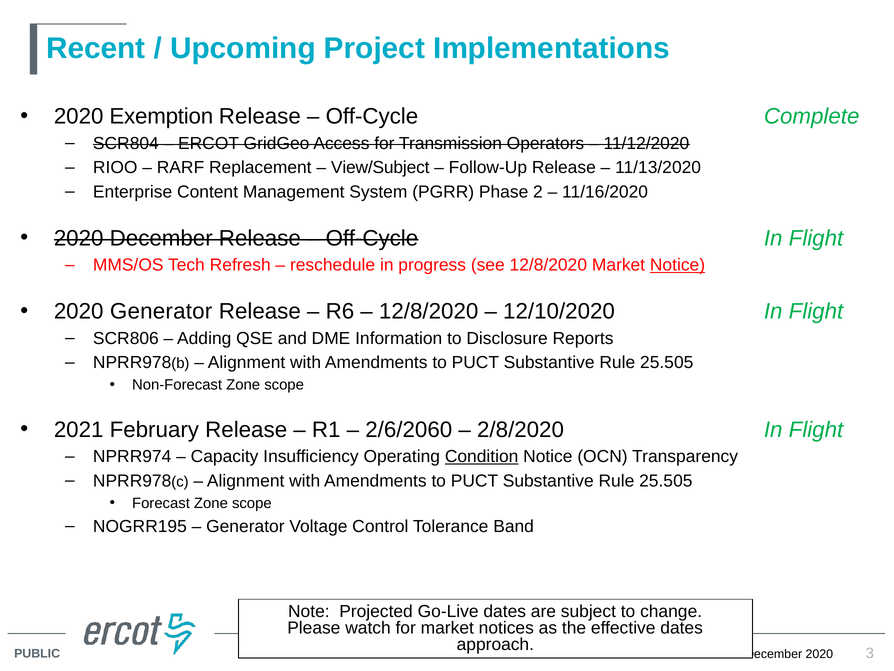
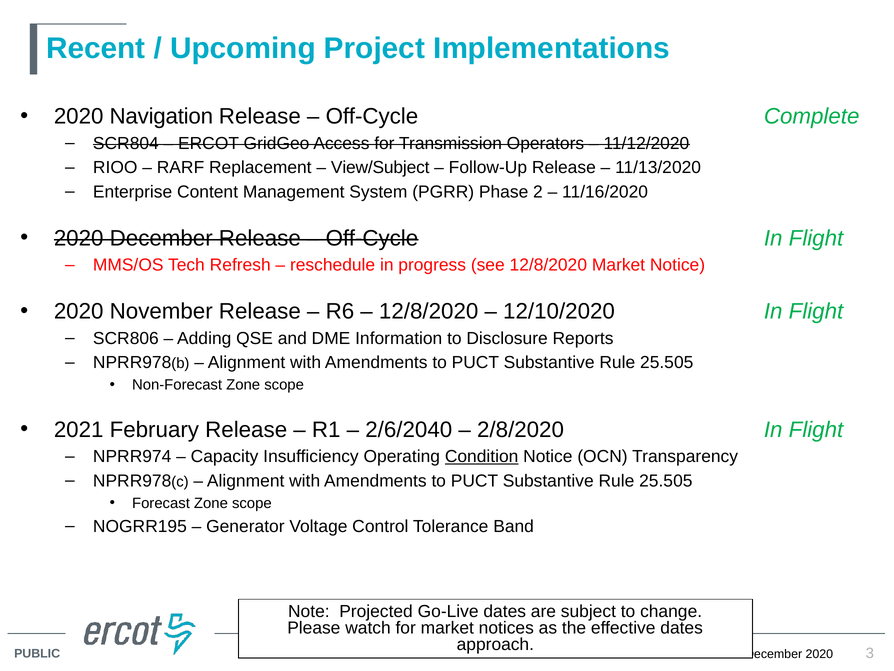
Exemption: Exemption -> Navigation (161, 116)
Notice underline: present -> none (677, 265)
2020 Generator: Generator -> November (161, 311)
2/6/2060: 2/6/2060 -> 2/6/2040 (409, 429)
